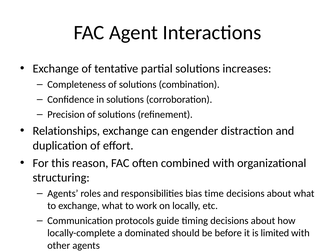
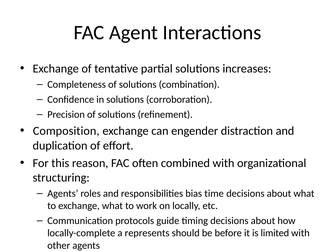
Relationships: Relationships -> Composition (66, 131)
dominated: dominated -> represents (147, 232)
